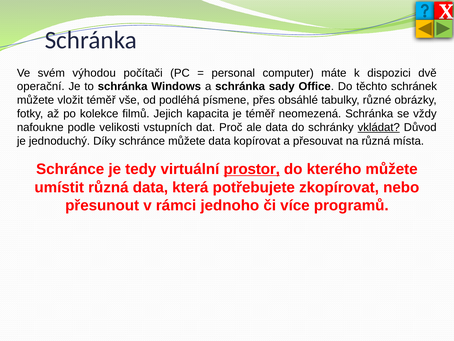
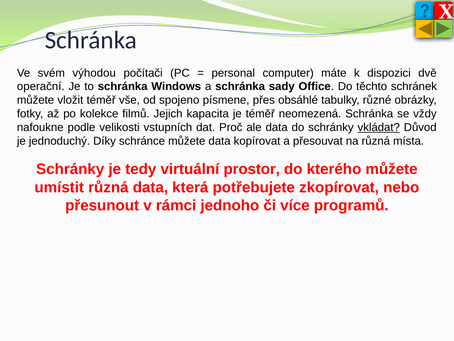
podléhá: podléhá -> spojeno (179, 100)
Schránce: Schránce -> Schránky (70, 169)
prostor underline: present -> none (252, 169)
